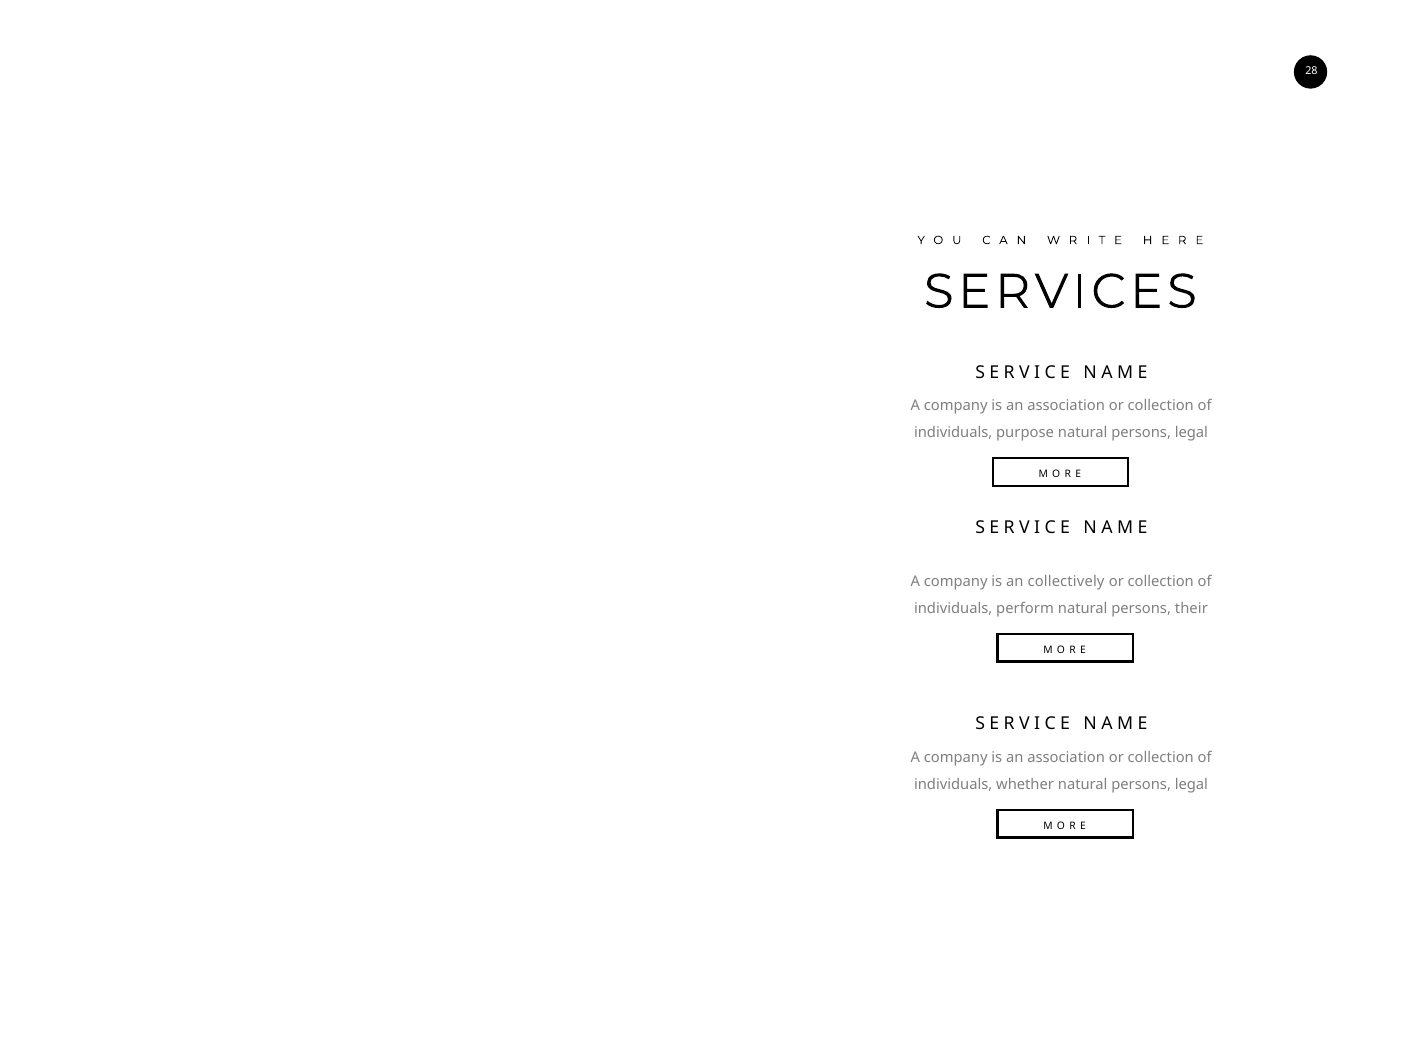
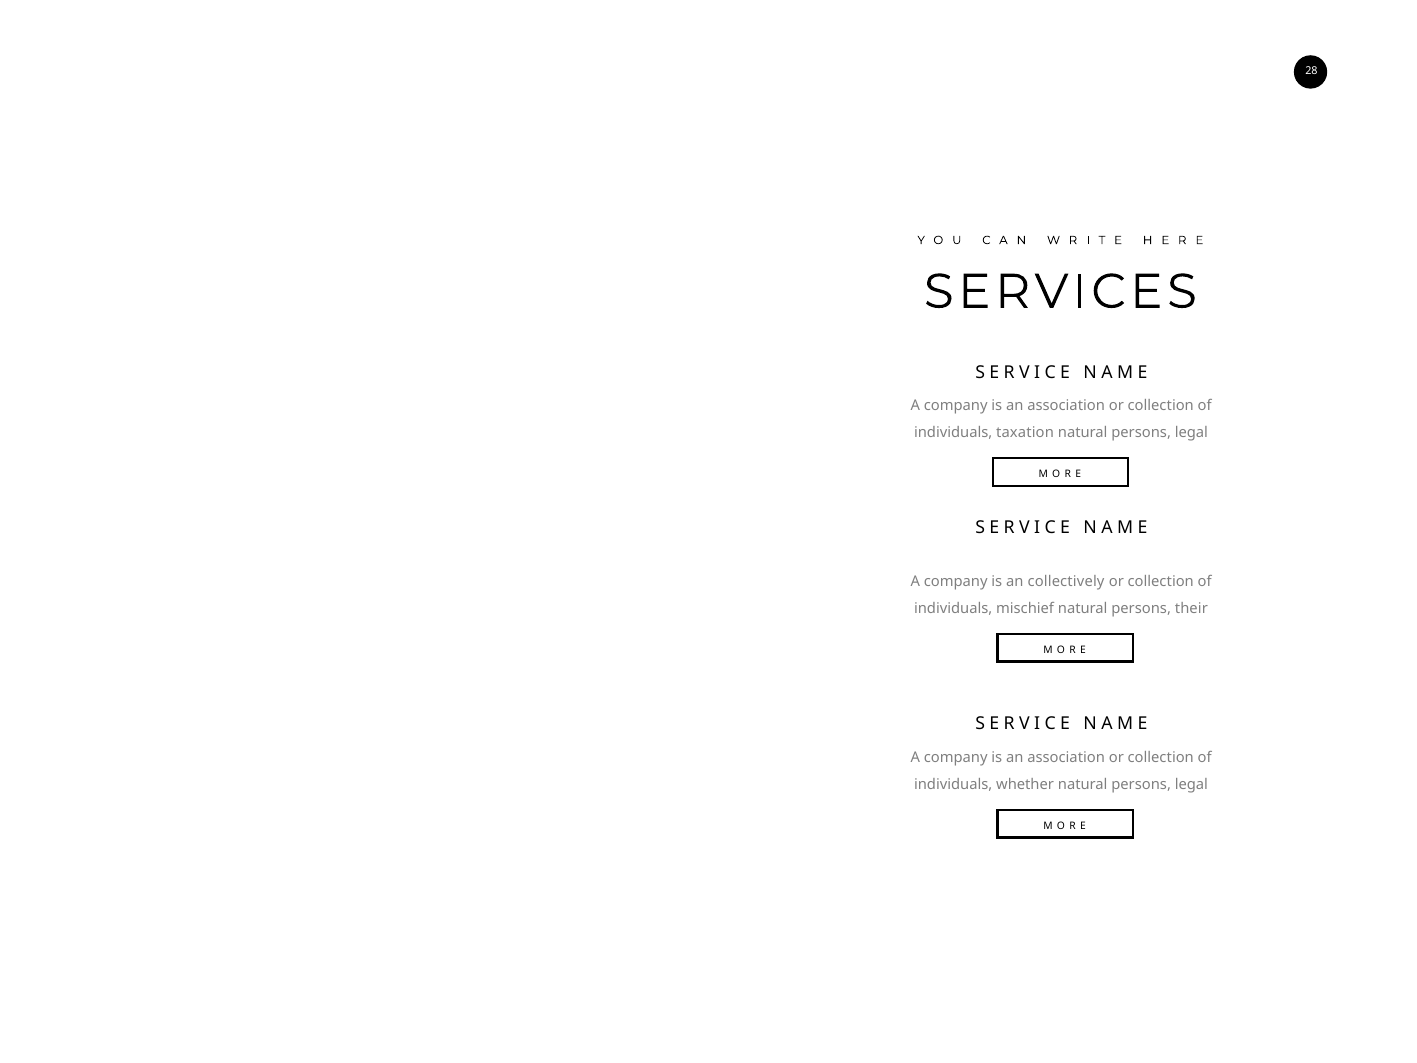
purpose: purpose -> taxation (1025, 432)
perform: perform -> mischief (1025, 608)
